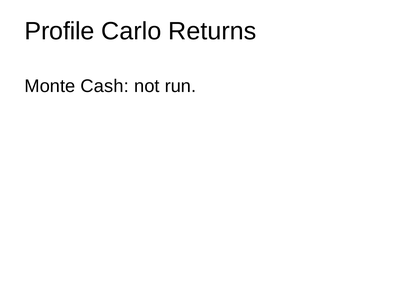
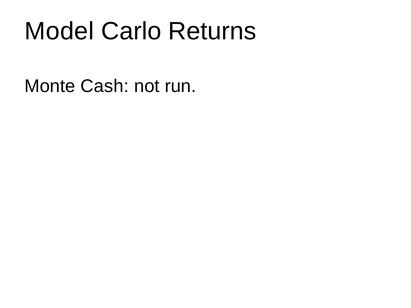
Profile: Profile -> Model (59, 31)
